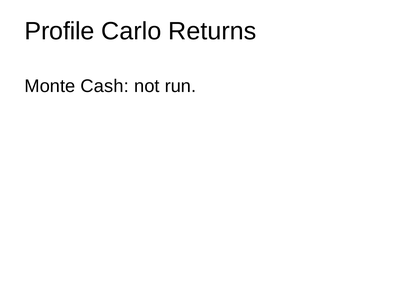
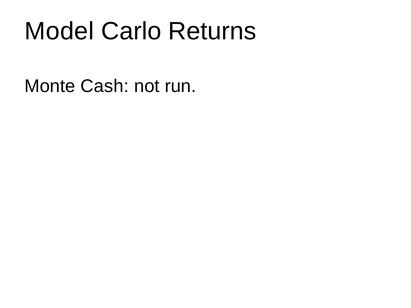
Profile: Profile -> Model (59, 31)
